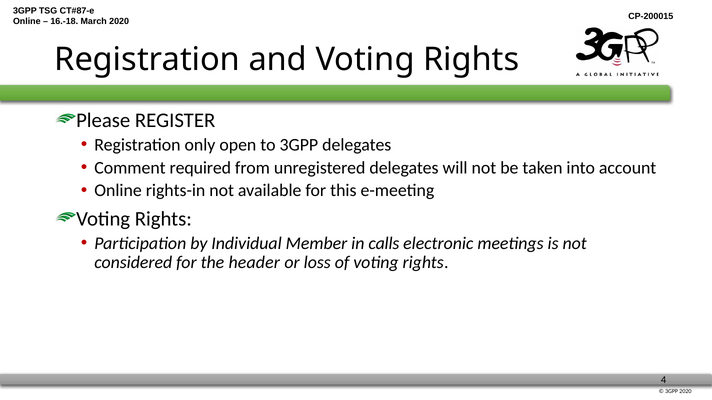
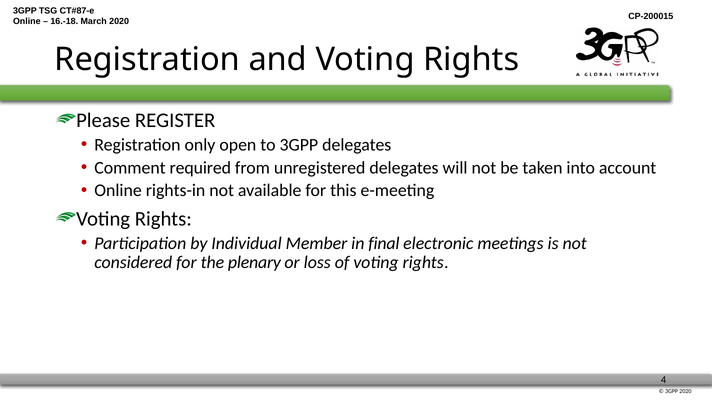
calls: calls -> final (384, 244)
header: header -> plenary (254, 263)
